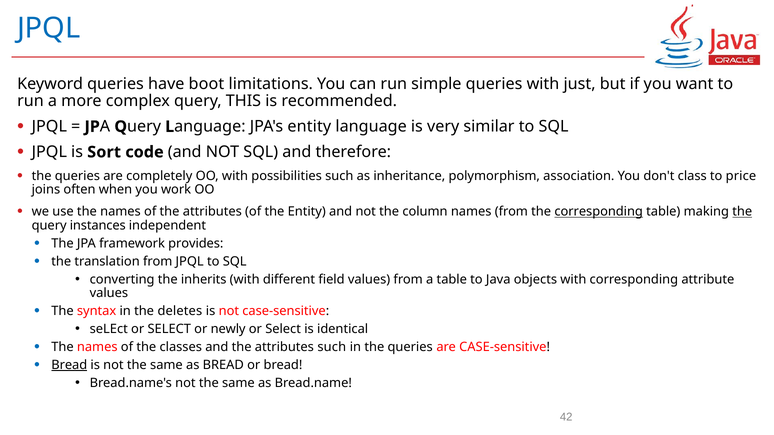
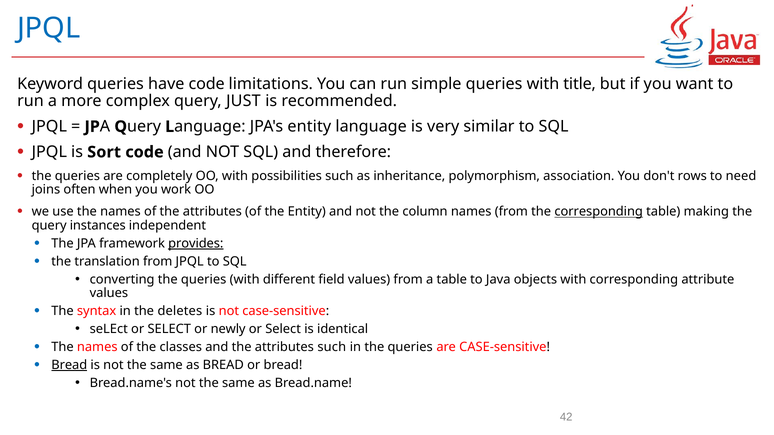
have boot: boot -> code (207, 84)
just: just -> title (580, 84)
THIS: THIS -> JUST (243, 101)
class: class -> rows (692, 176)
price: price -> need (741, 176)
the underline: present -> none (742, 212)
provides underline: none -> present (196, 244)
converting the inherits: inherits -> queries (204, 280)
